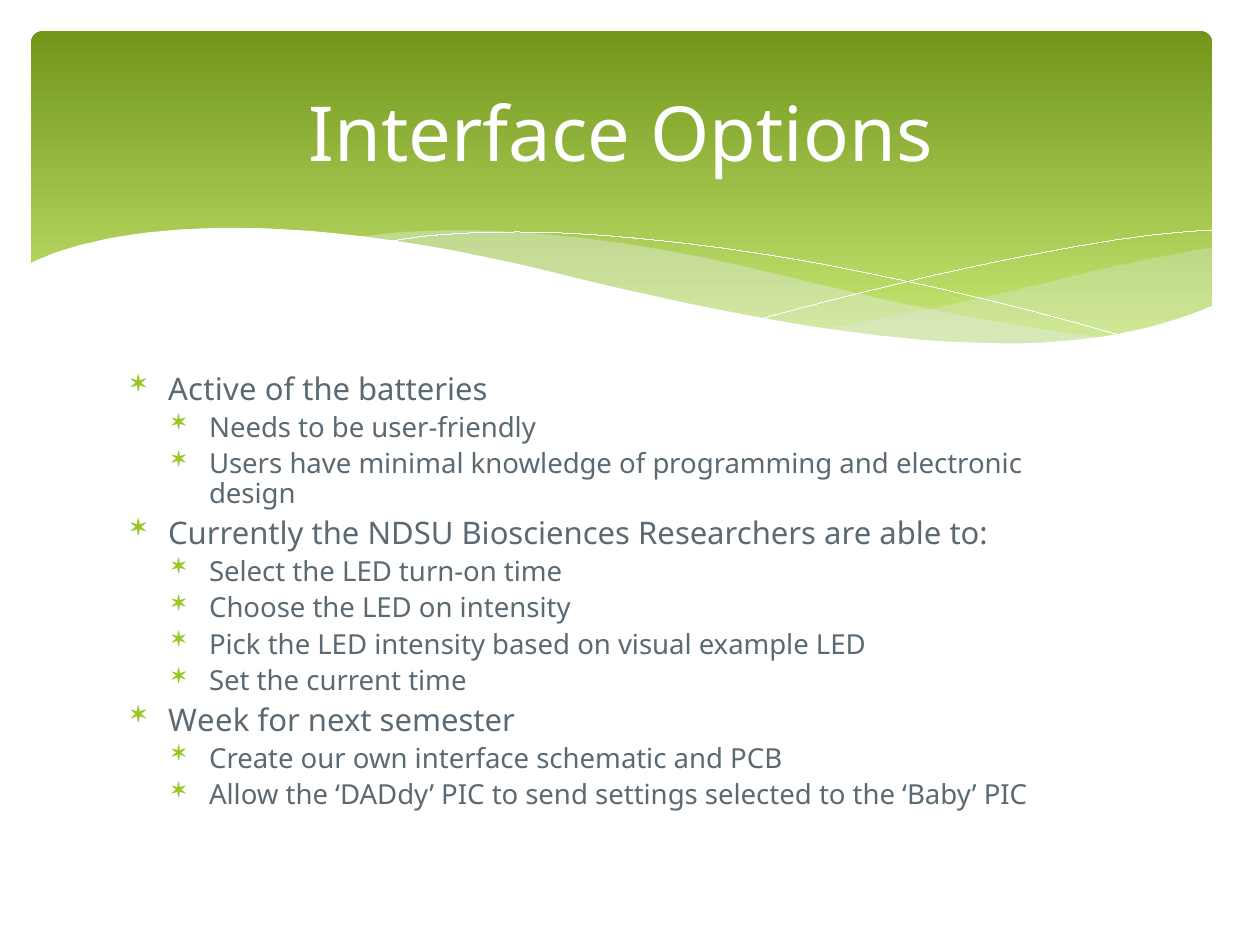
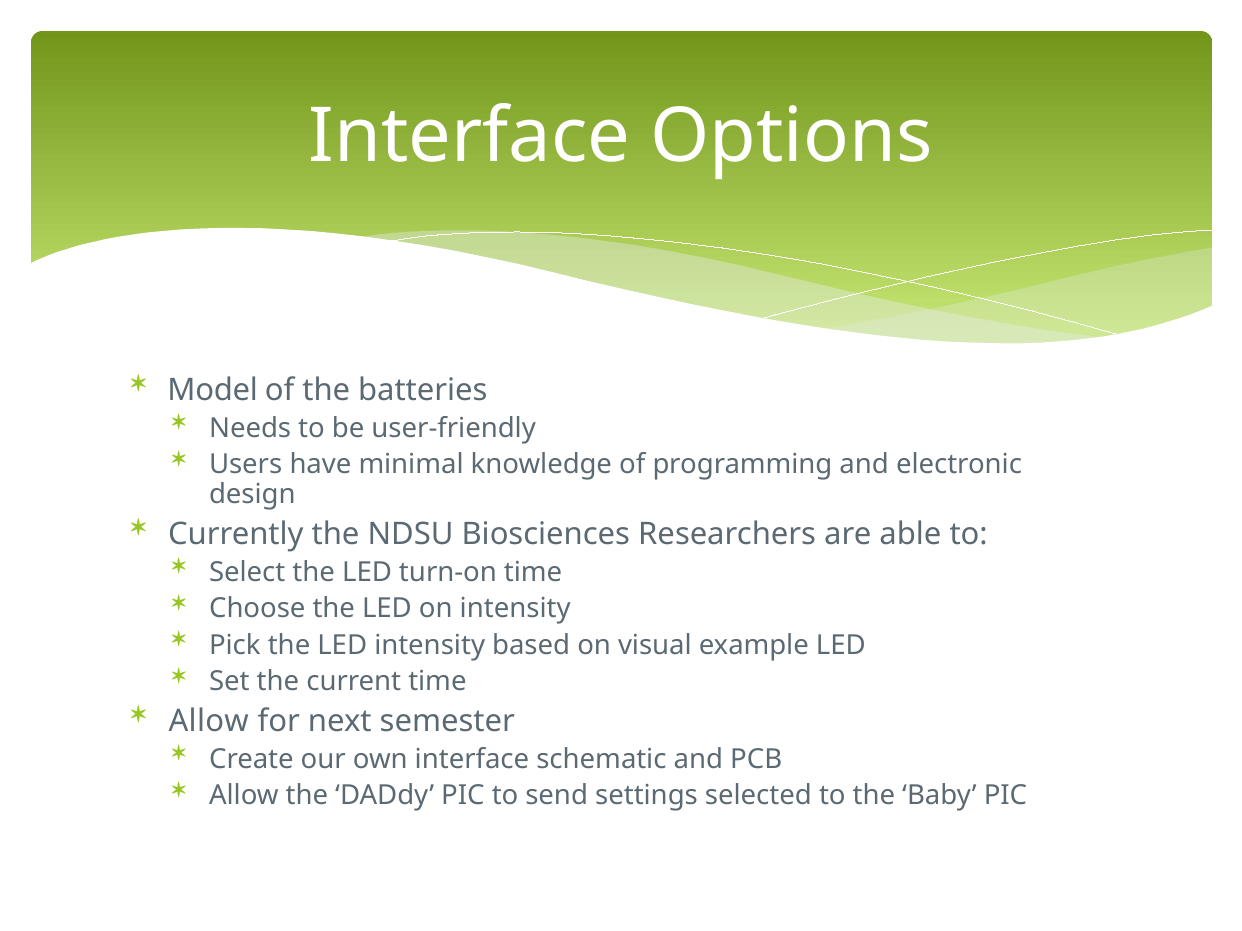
Active: Active -> Model (213, 390)
Week: Week -> Allow (209, 722)
